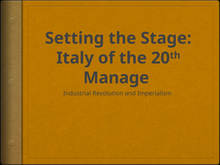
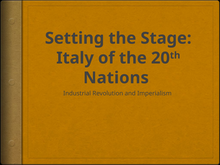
Manage: Manage -> Nations (116, 78)
